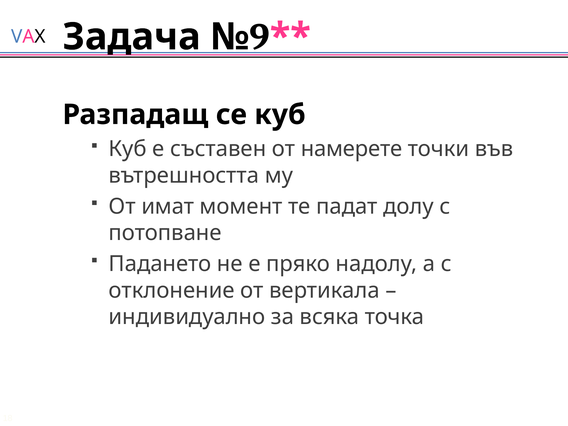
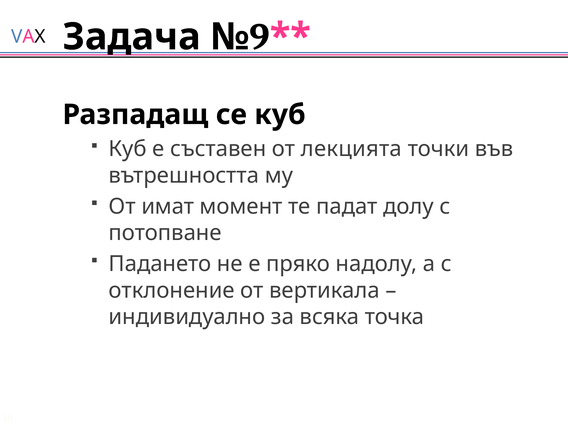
намерете: намерете -> лекцията (351, 149)
